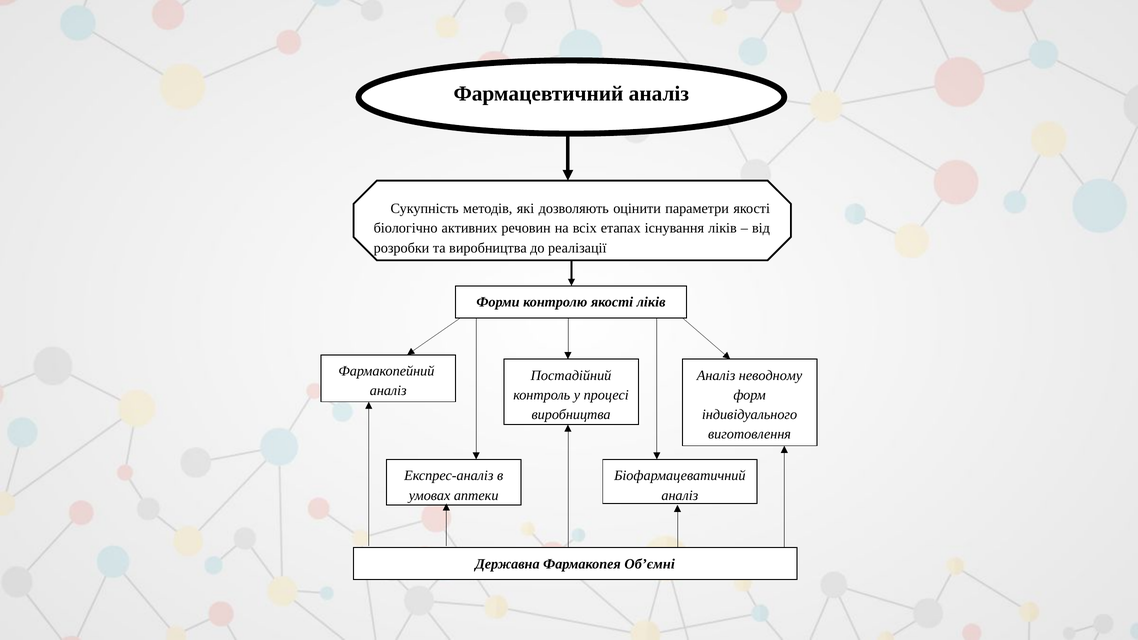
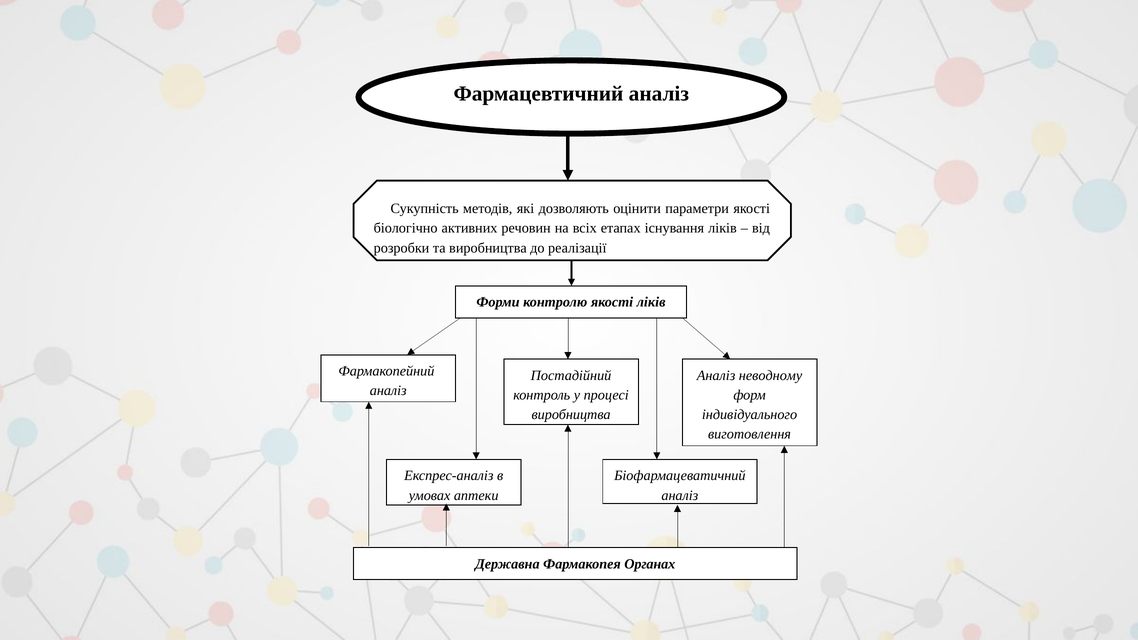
Обʼємні: Обʼємні -> Органах (650, 564)
